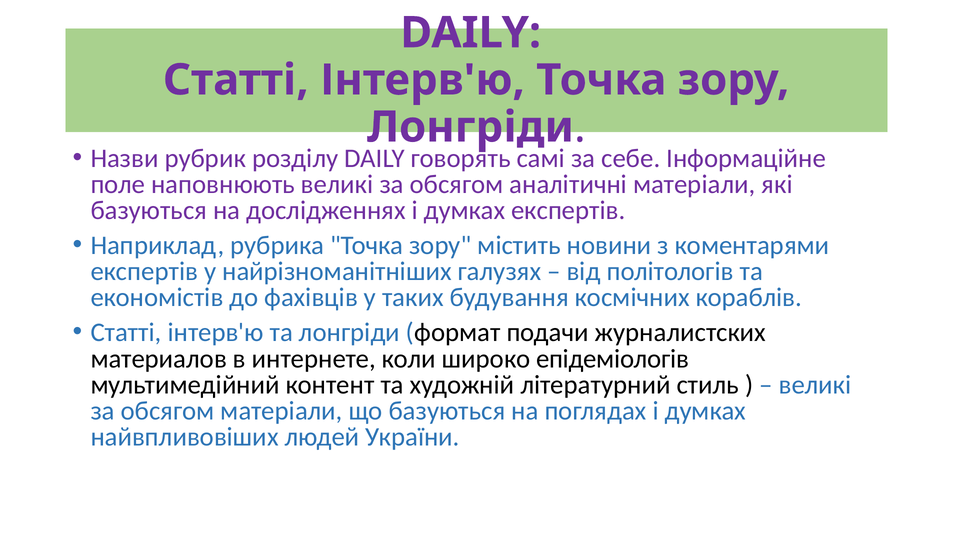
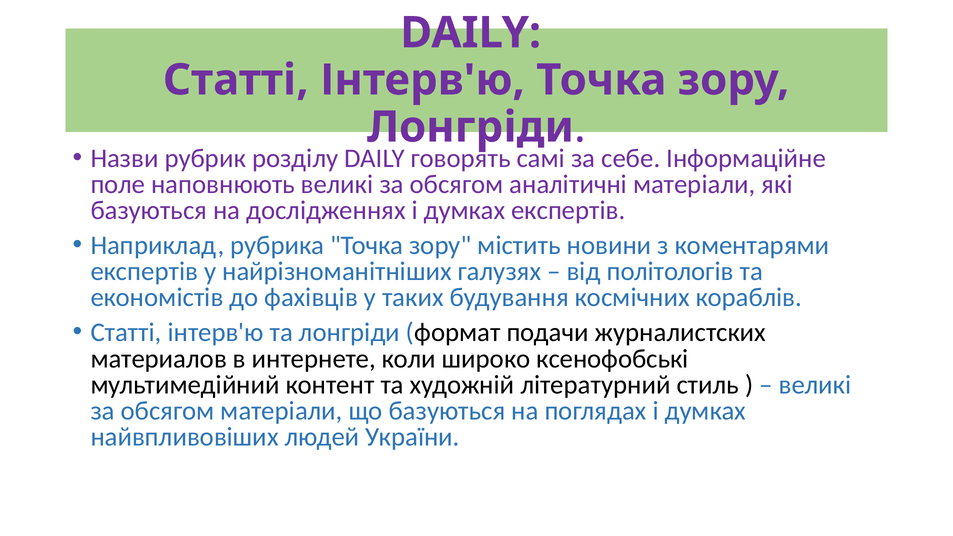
епідеміологів: епідеміологів -> ксенофобські (612, 359)
